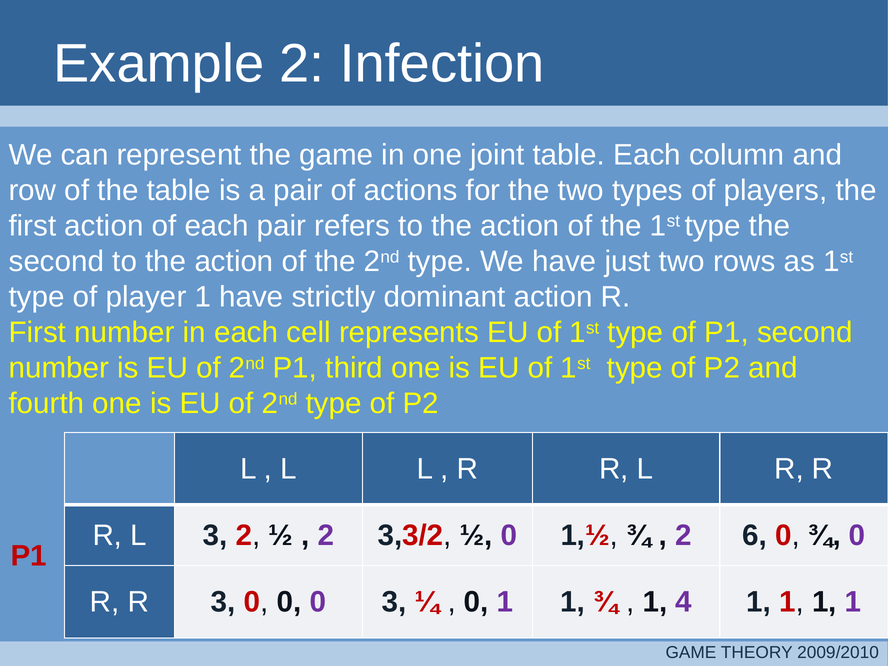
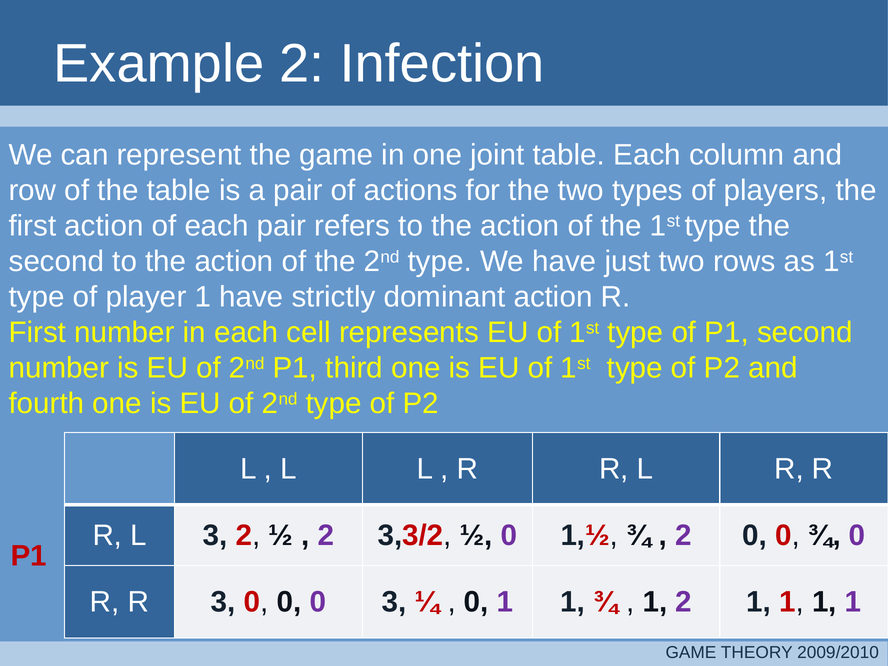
2 6: 6 -> 0 (755, 536)
1 4: 4 -> 2 (684, 602)
